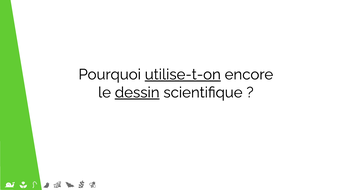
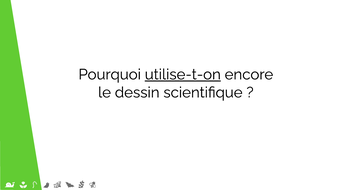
dessin underline: present -> none (137, 93)
